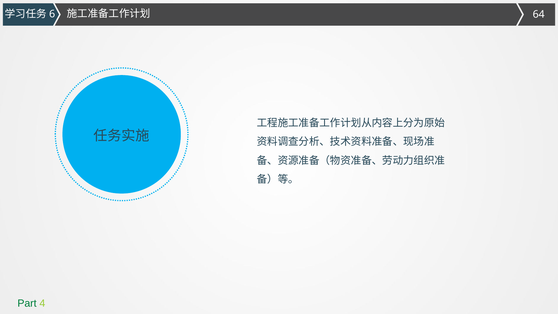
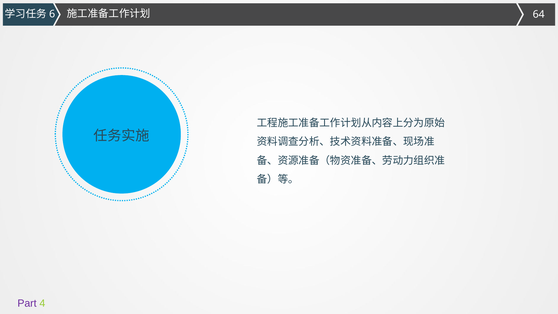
Part colour: green -> purple (27, 303)
